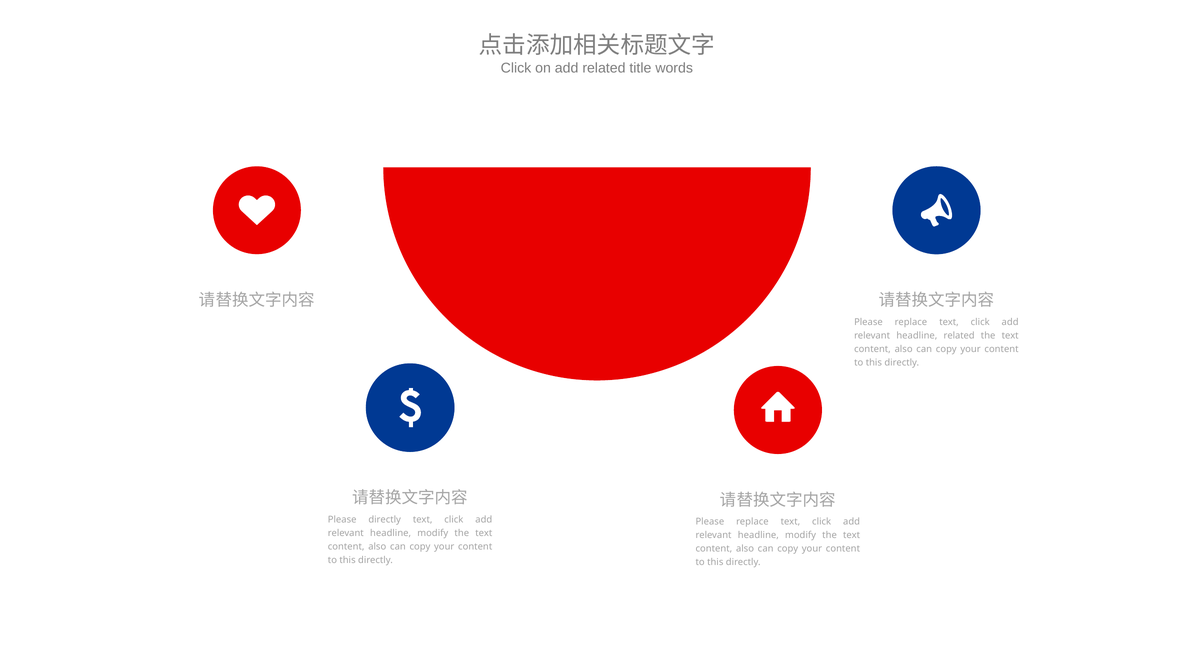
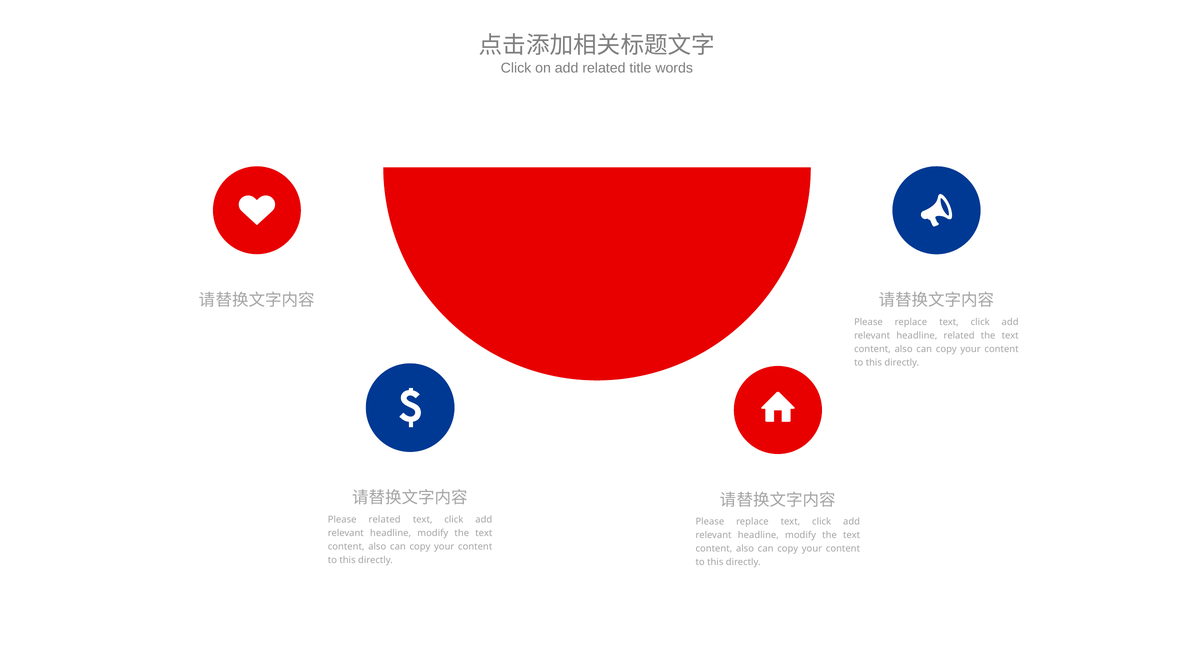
Please directly: directly -> related (385, 520)
